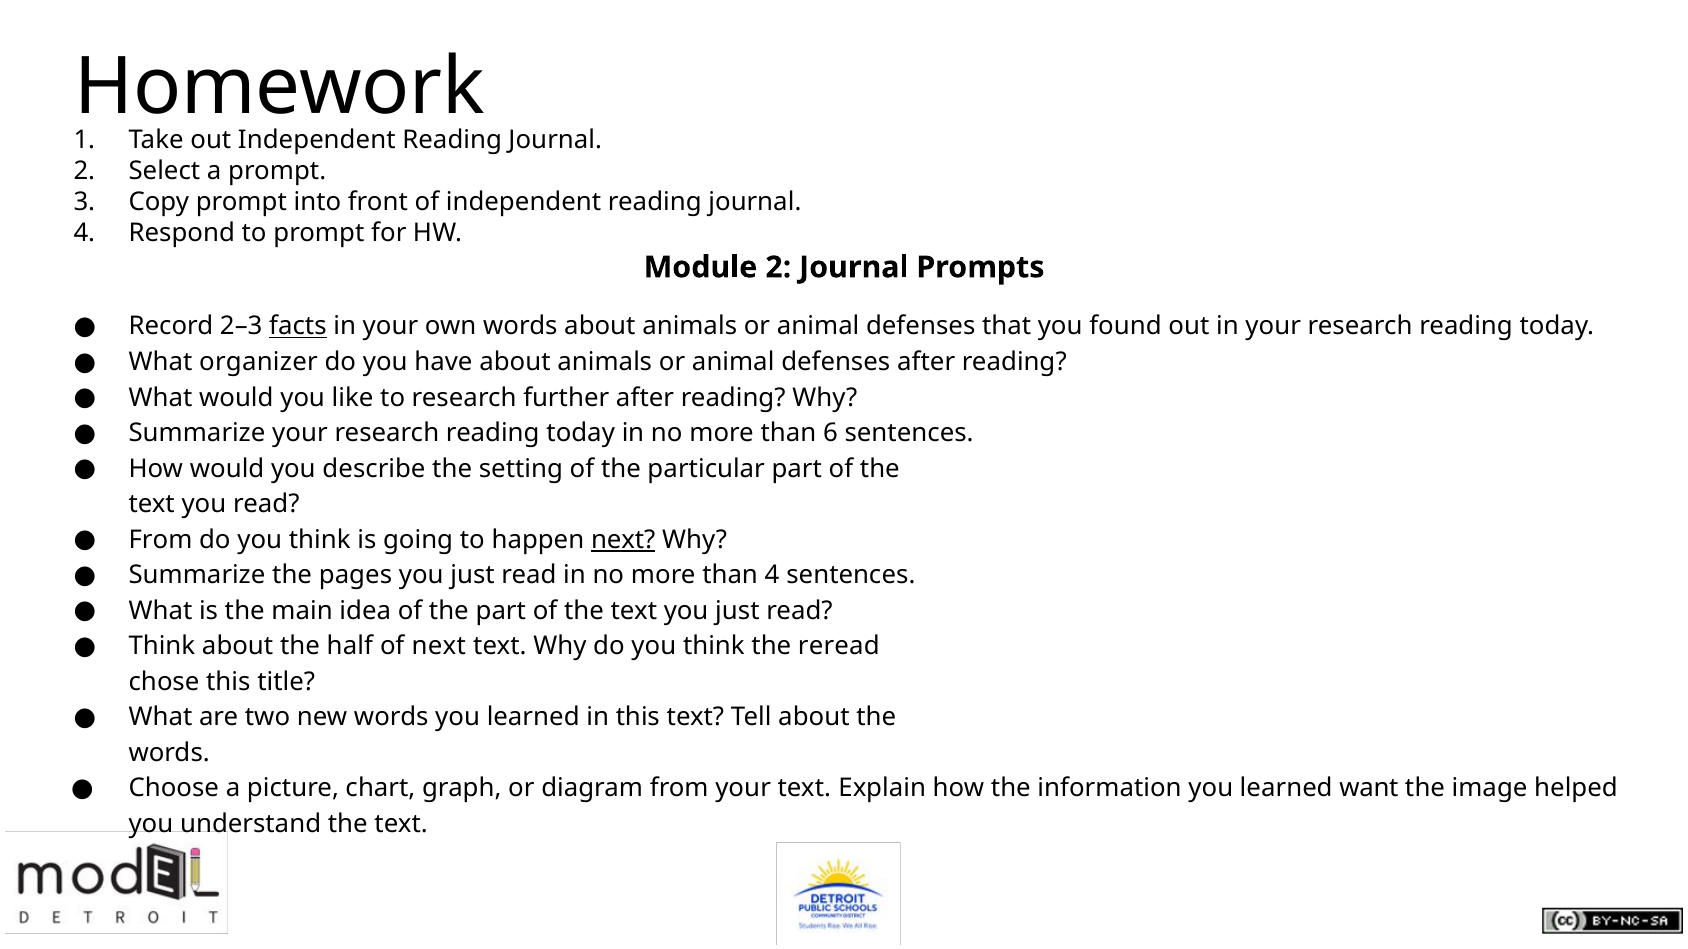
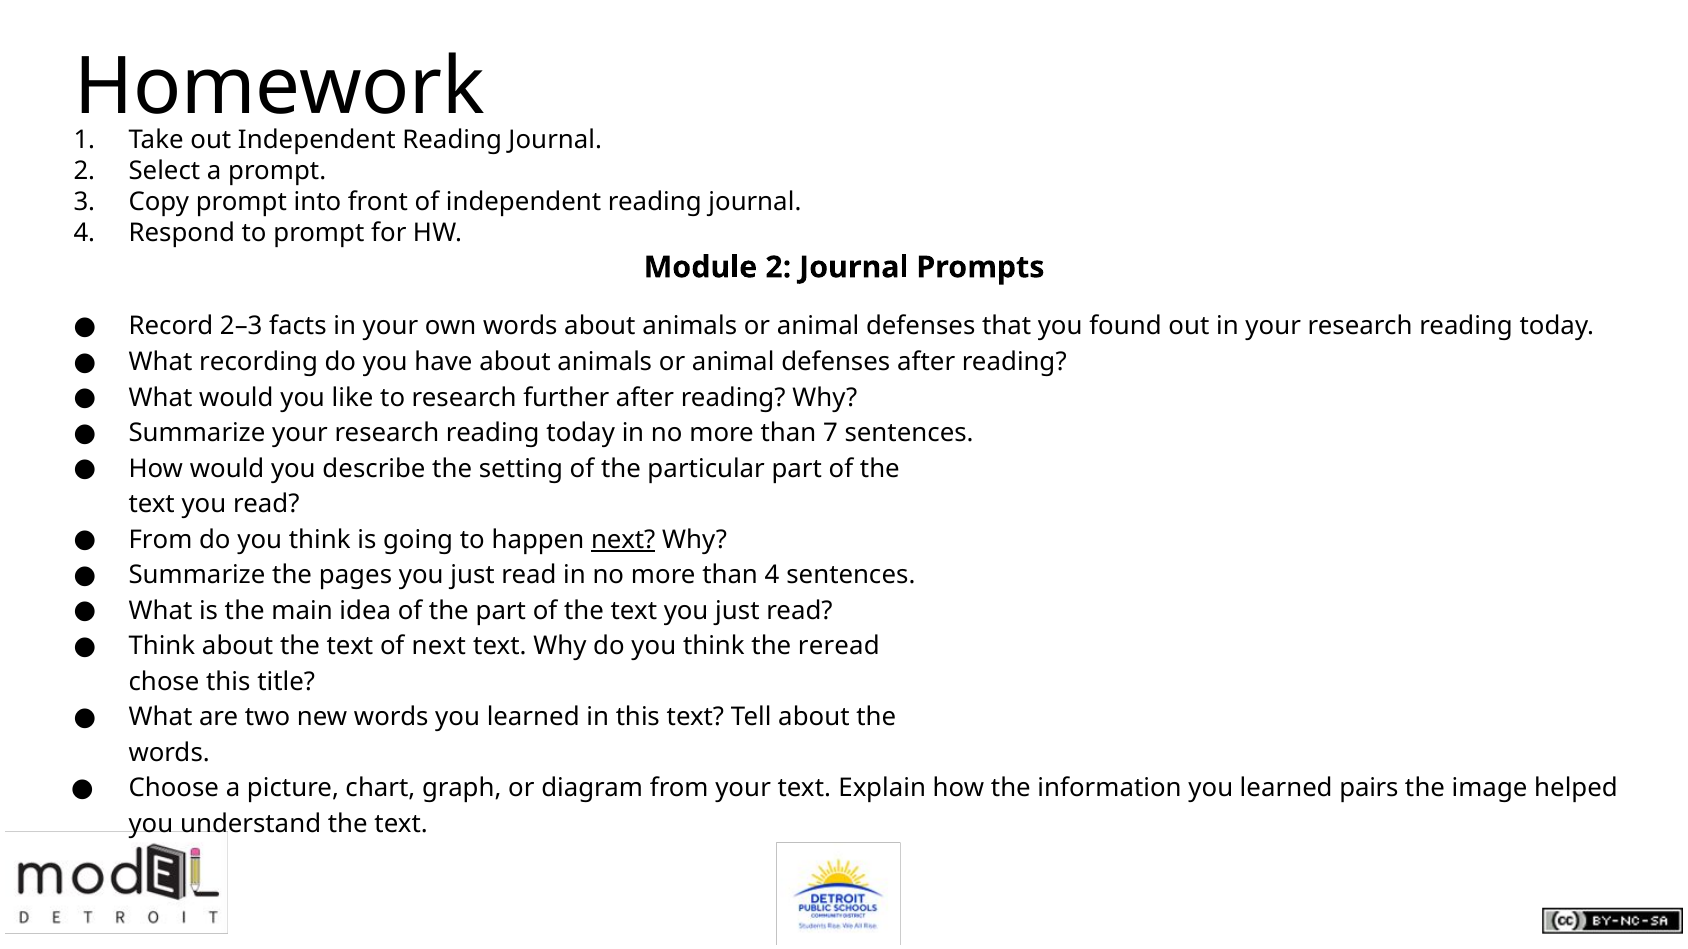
facts underline: present -> none (298, 327)
organizer: organizer -> recording (259, 362)
6: 6 -> 7 (831, 433)
about the half: half -> text (350, 647)
want: want -> pairs (1369, 789)
